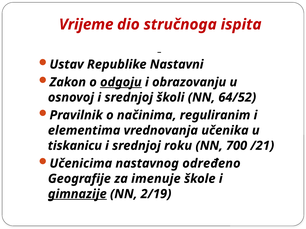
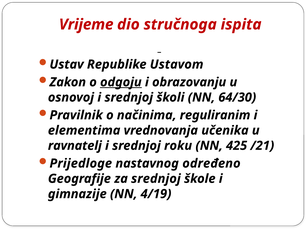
Nastavni: Nastavni -> Ustavom (177, 65)
64/52: 64/52 -> 64/30 (237, 98)
tiskanicu: tiskanicu -> ravnatelj (75, 146)
700: 700 -> 425 (237, 146)
Učenicima: Učenicima -> Prijedloge (81, 164)
za imenuje: imenuje -> srednjoj (156, 179)
gimnazije underline: present -> none (77, 194)
2/19: 2/19 -> 4/19 (156, 194)
